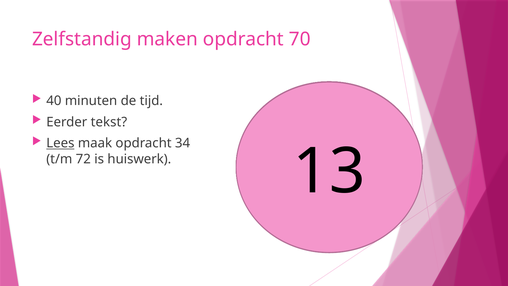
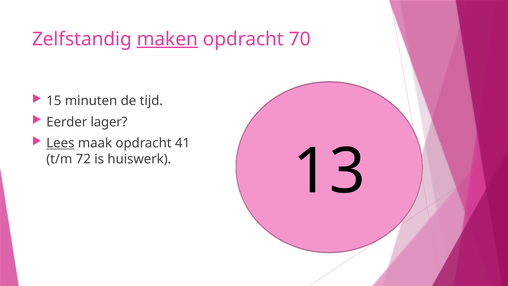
maken underline: none -> present (167, 39)
40: 40 -> 15 (54, 101)
tekst: tekst -> lager (109, 122)
34: 34 -> 41 (183, 143)
